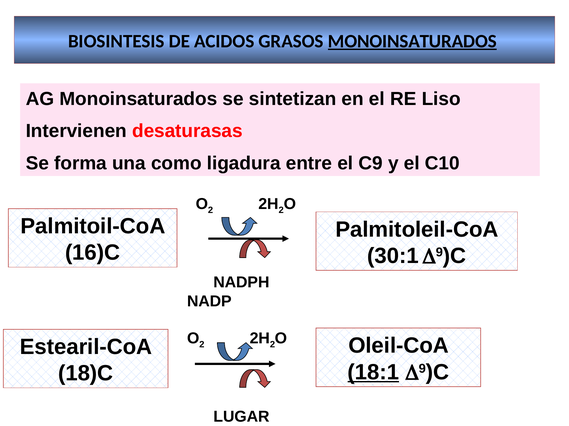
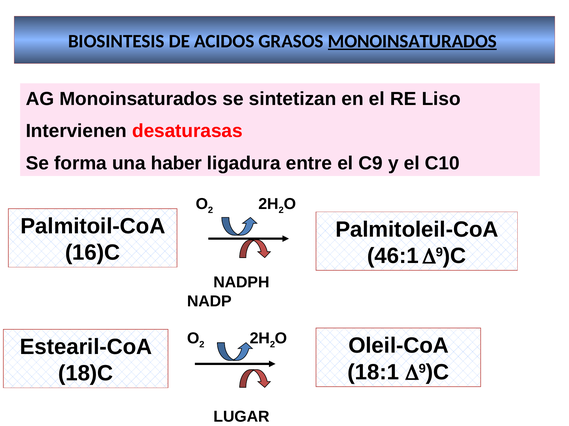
como: como -> haber (176, 163)
30:1: 30:1 -> 46:1 (393, 256)
18:1 underline: present -> none (373, 373)
